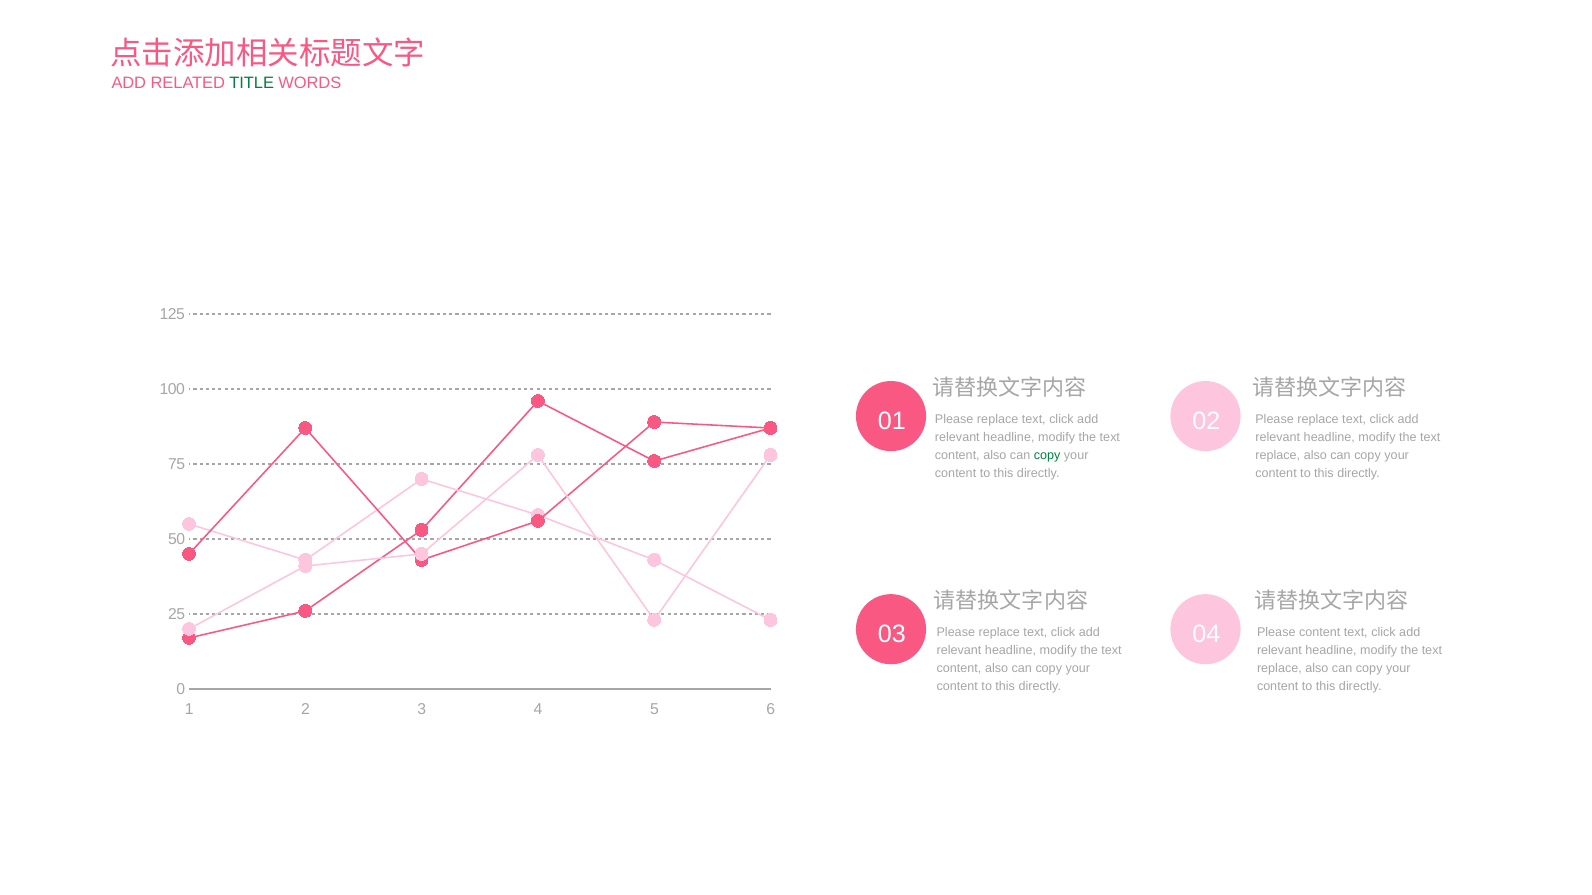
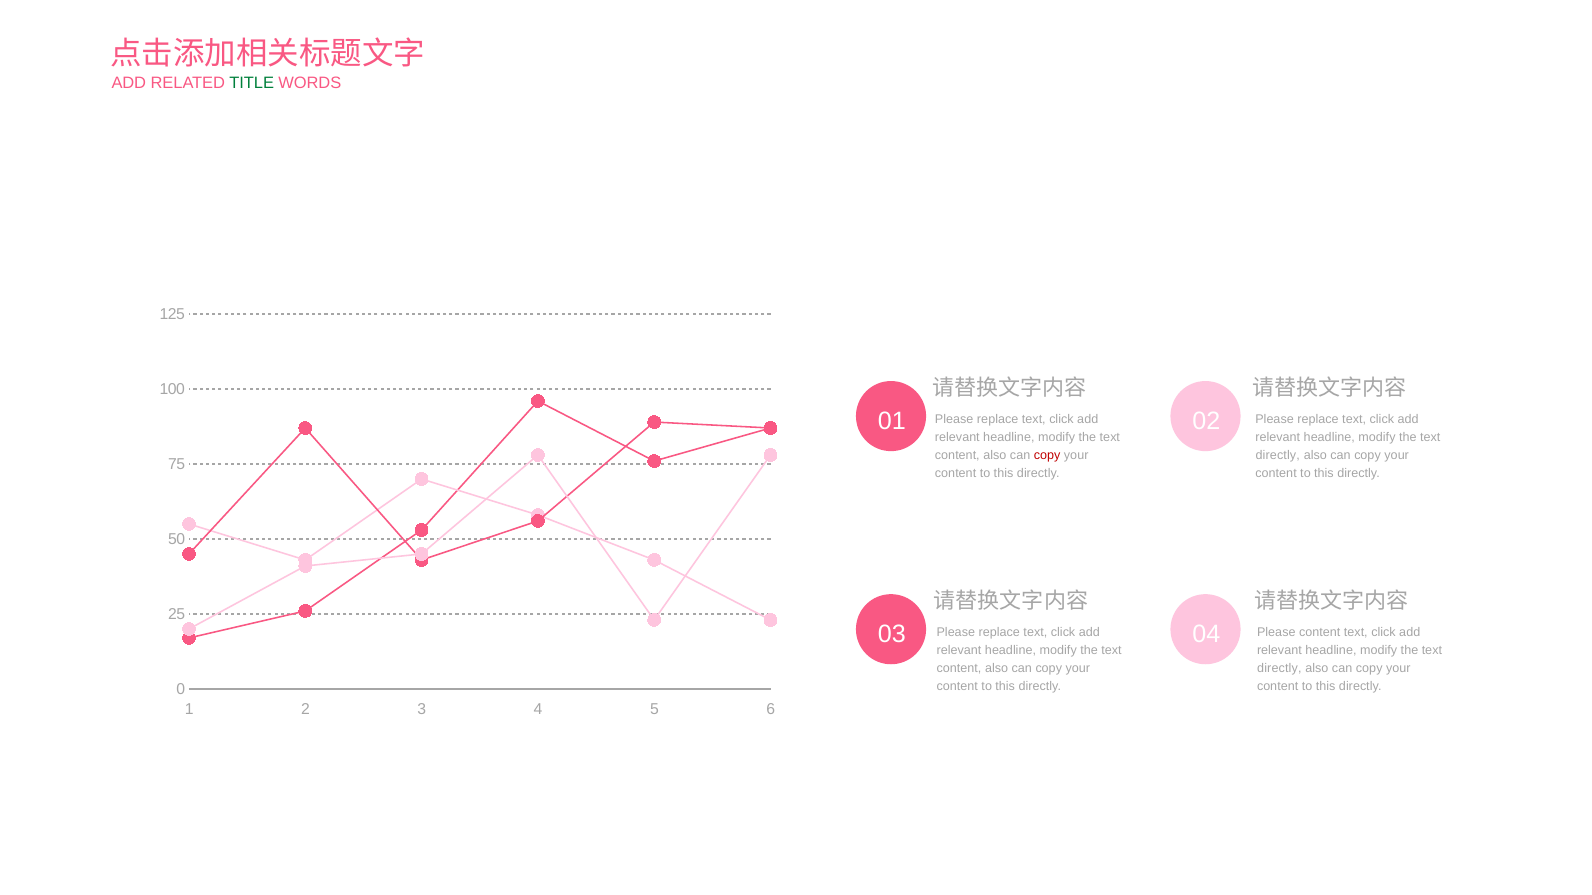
copy colour: green -> red (1047, 456)
replace: replace -> directly (1278, 456)
replace: replace -> directly (1279, 669)
